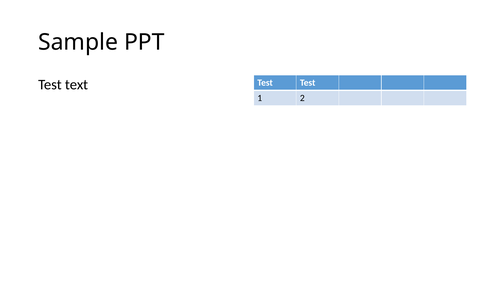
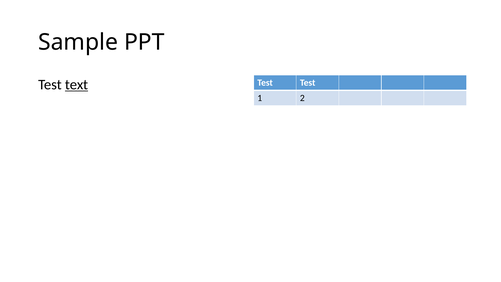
text underline: none -> present (77, 85)
